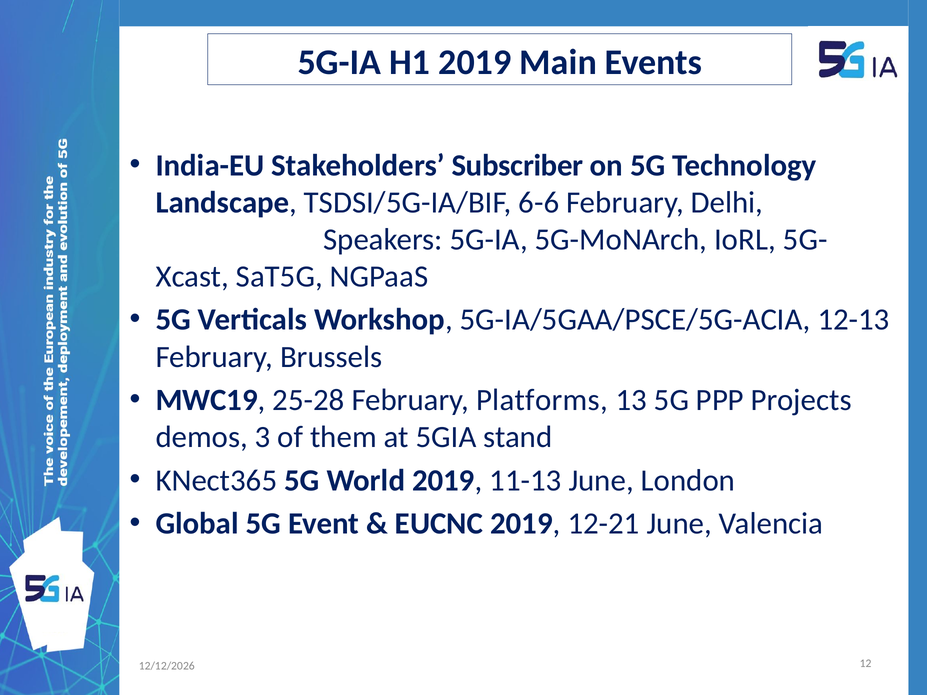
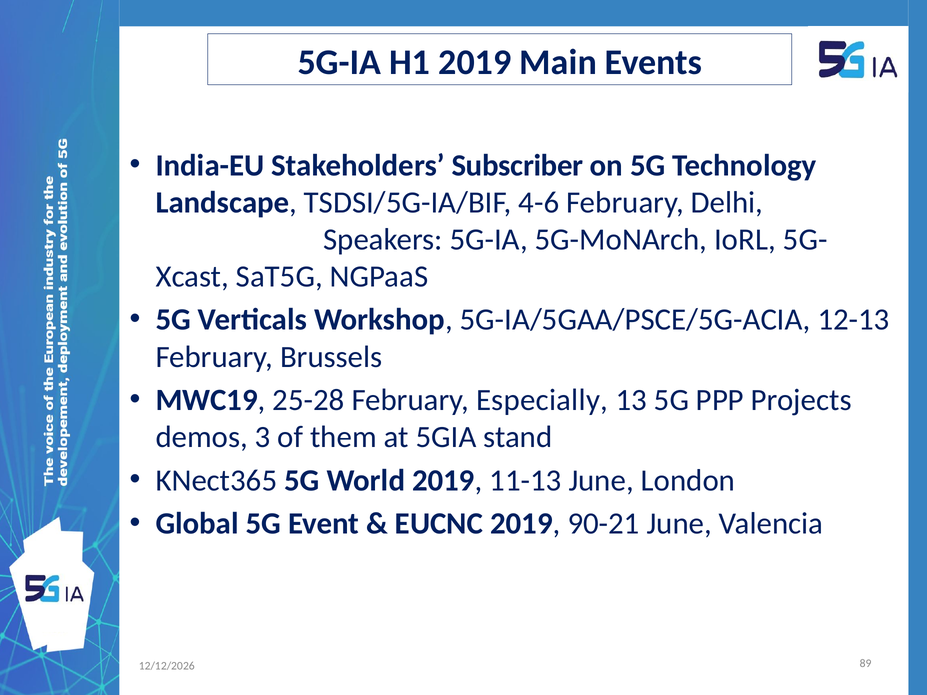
6-6: 6-6 -> 4-6 (539, 202)
Platforms: Platforms -> Especially (542, 400)
12-21: 12-21 -> 90-21 (604, 524)
12: 12 -> 89 (866, 664)
